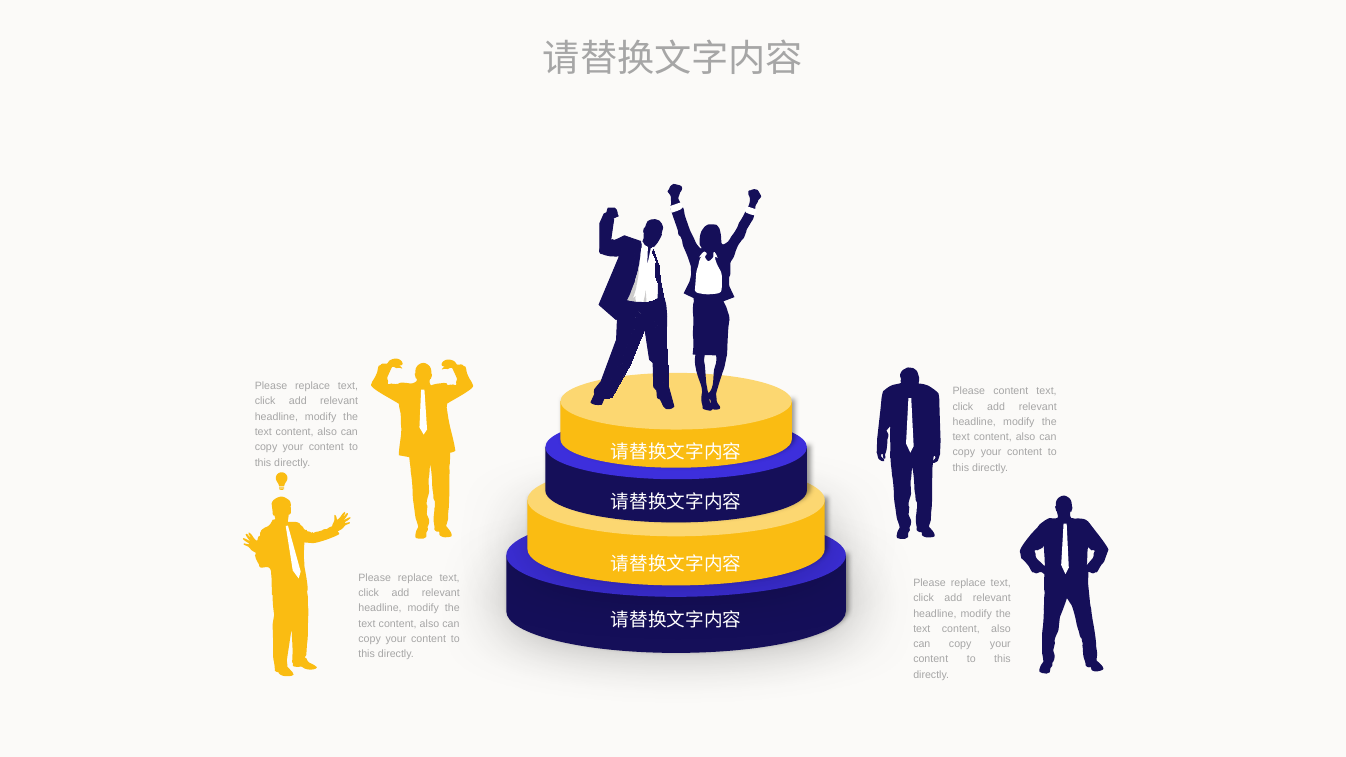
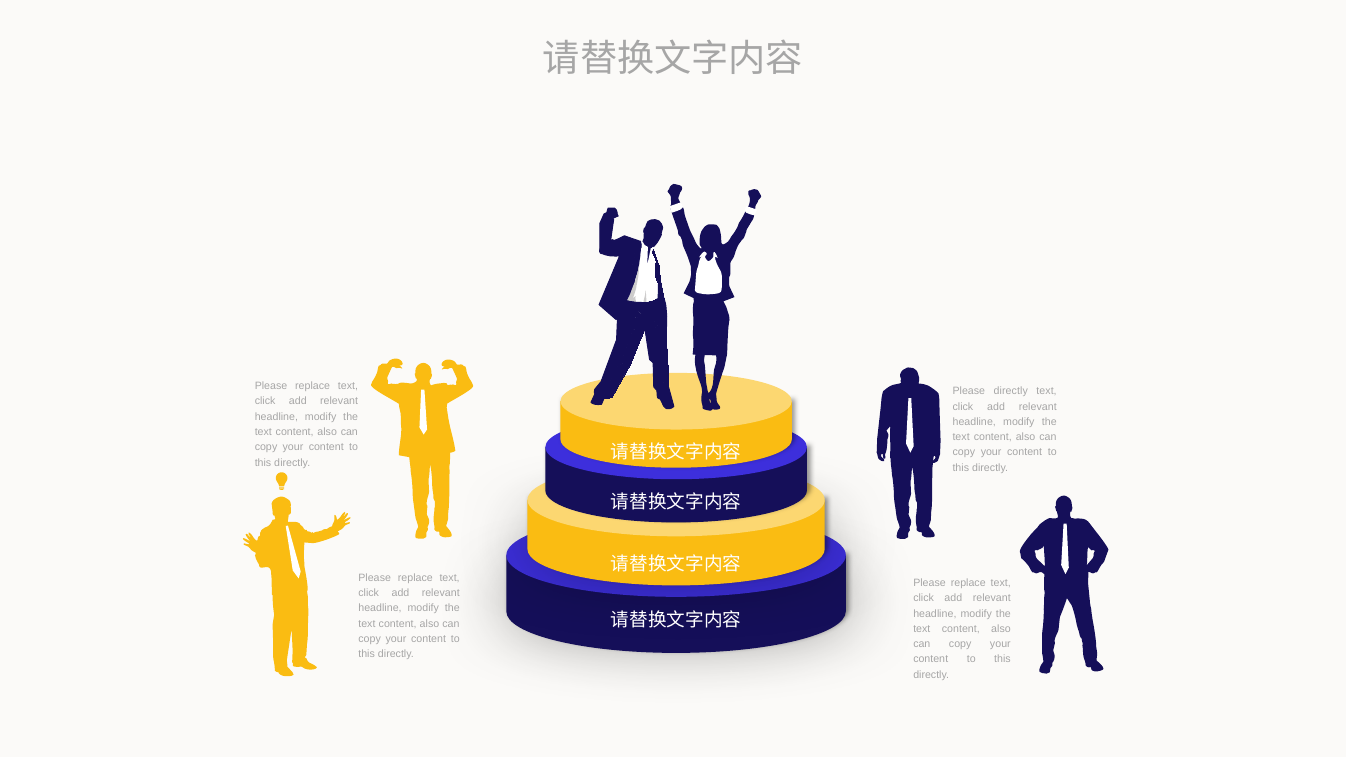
Please content: content -> directly (1011, 391)
